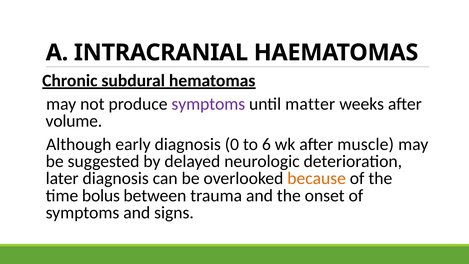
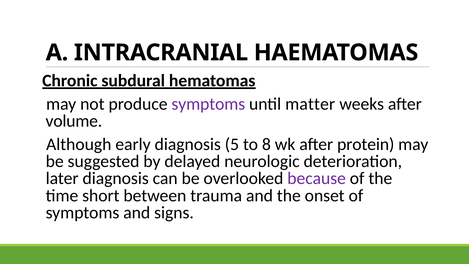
0: 0 -> 5 (232, 144)
6: 6 -> 8 (266, 144)
muscle: muscle -> protein (366, 144)
because colour: orange -> purple (317, 178)
bolus: bolus -> short (101, 195)
